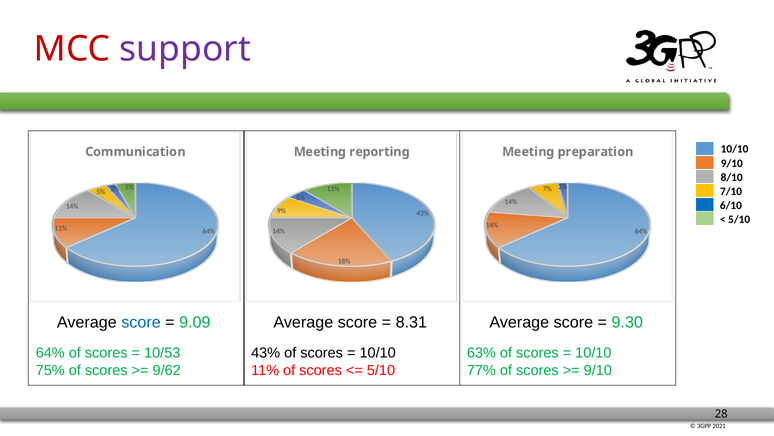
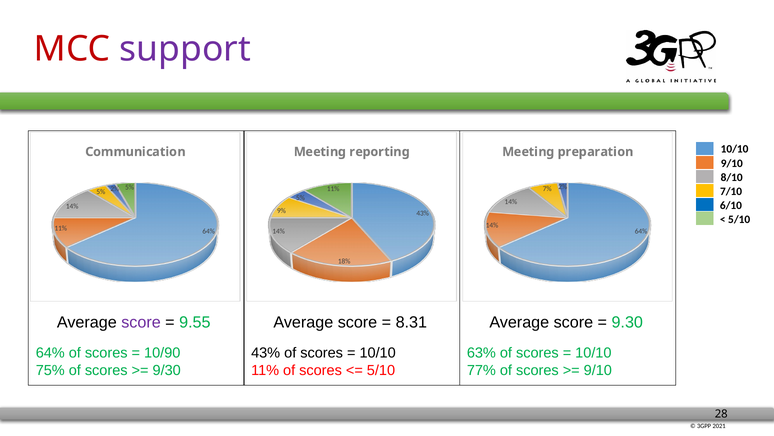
score colour: blue -> purple (141, 322)
9.09: 9.09 -> 9.55 (195, 322)
10/53: 10/53 -> 10/90 (162, 353)
9/62: 9/62 -> 9/30 (167, 370)
